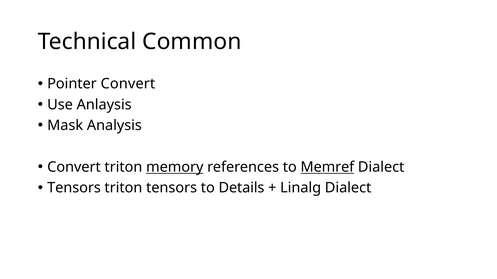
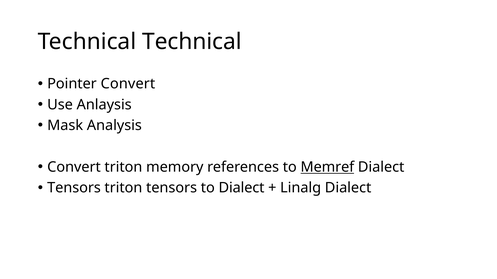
Technical Common: Common -> Technical (192, 42)
memory underline: present -> none (175, 167)
to Details: Details -> Dialect (241, 188)
